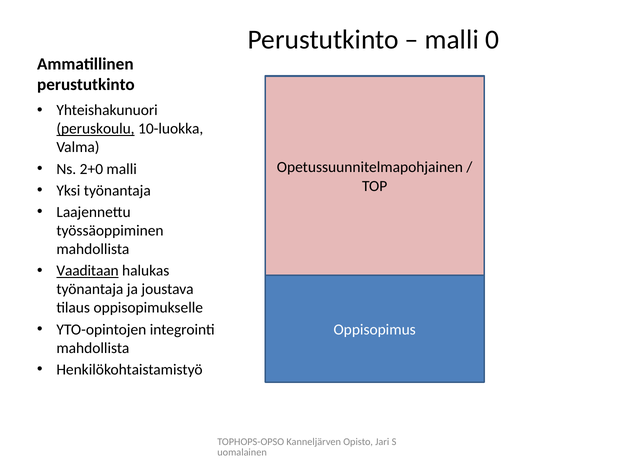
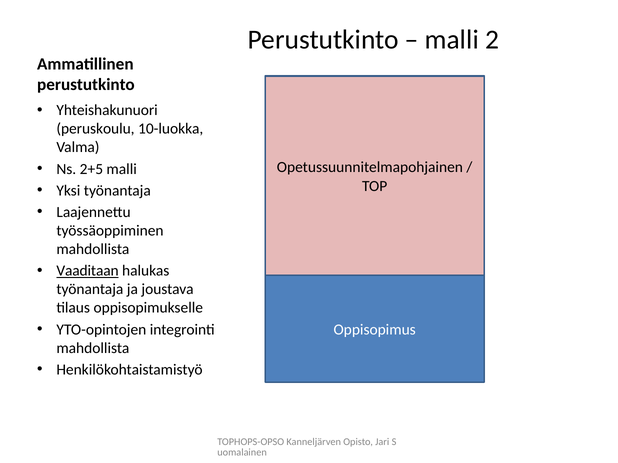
0: 0 -> 2 (492, 40)
peruskoulu underline: present -> none (95, 129)
2+0: 2+0 -> 2+5 (91, 169)
